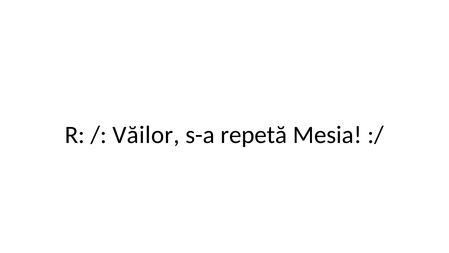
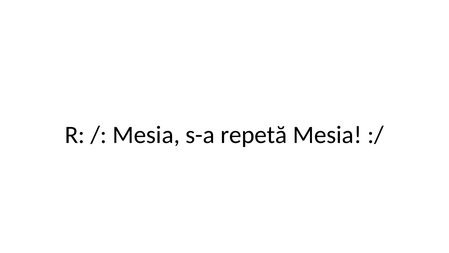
Văilor: Văilor -> Mesia (146, 135)
